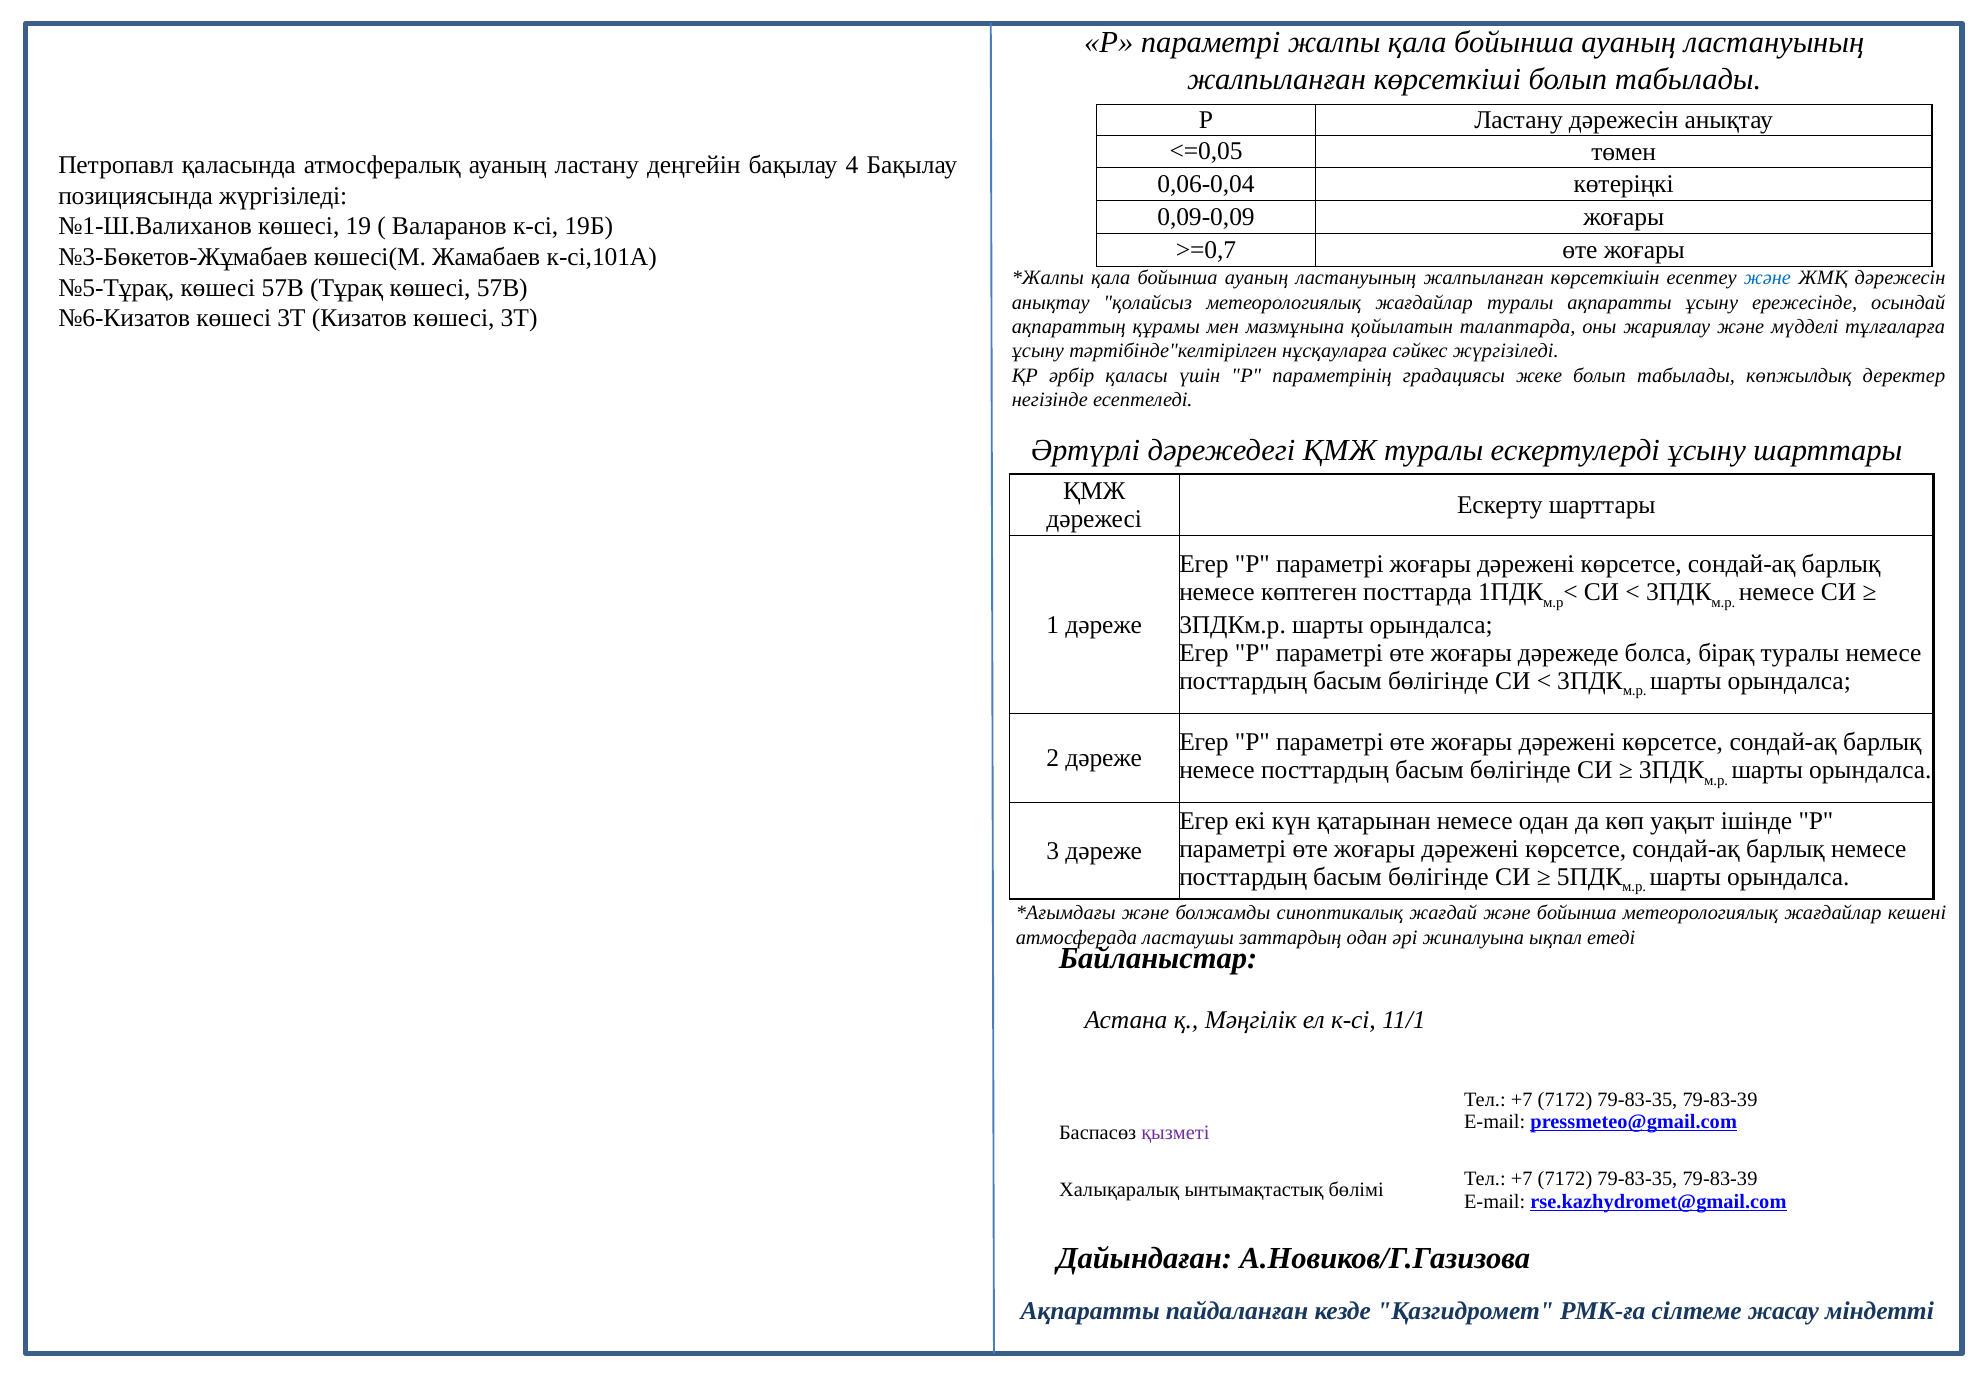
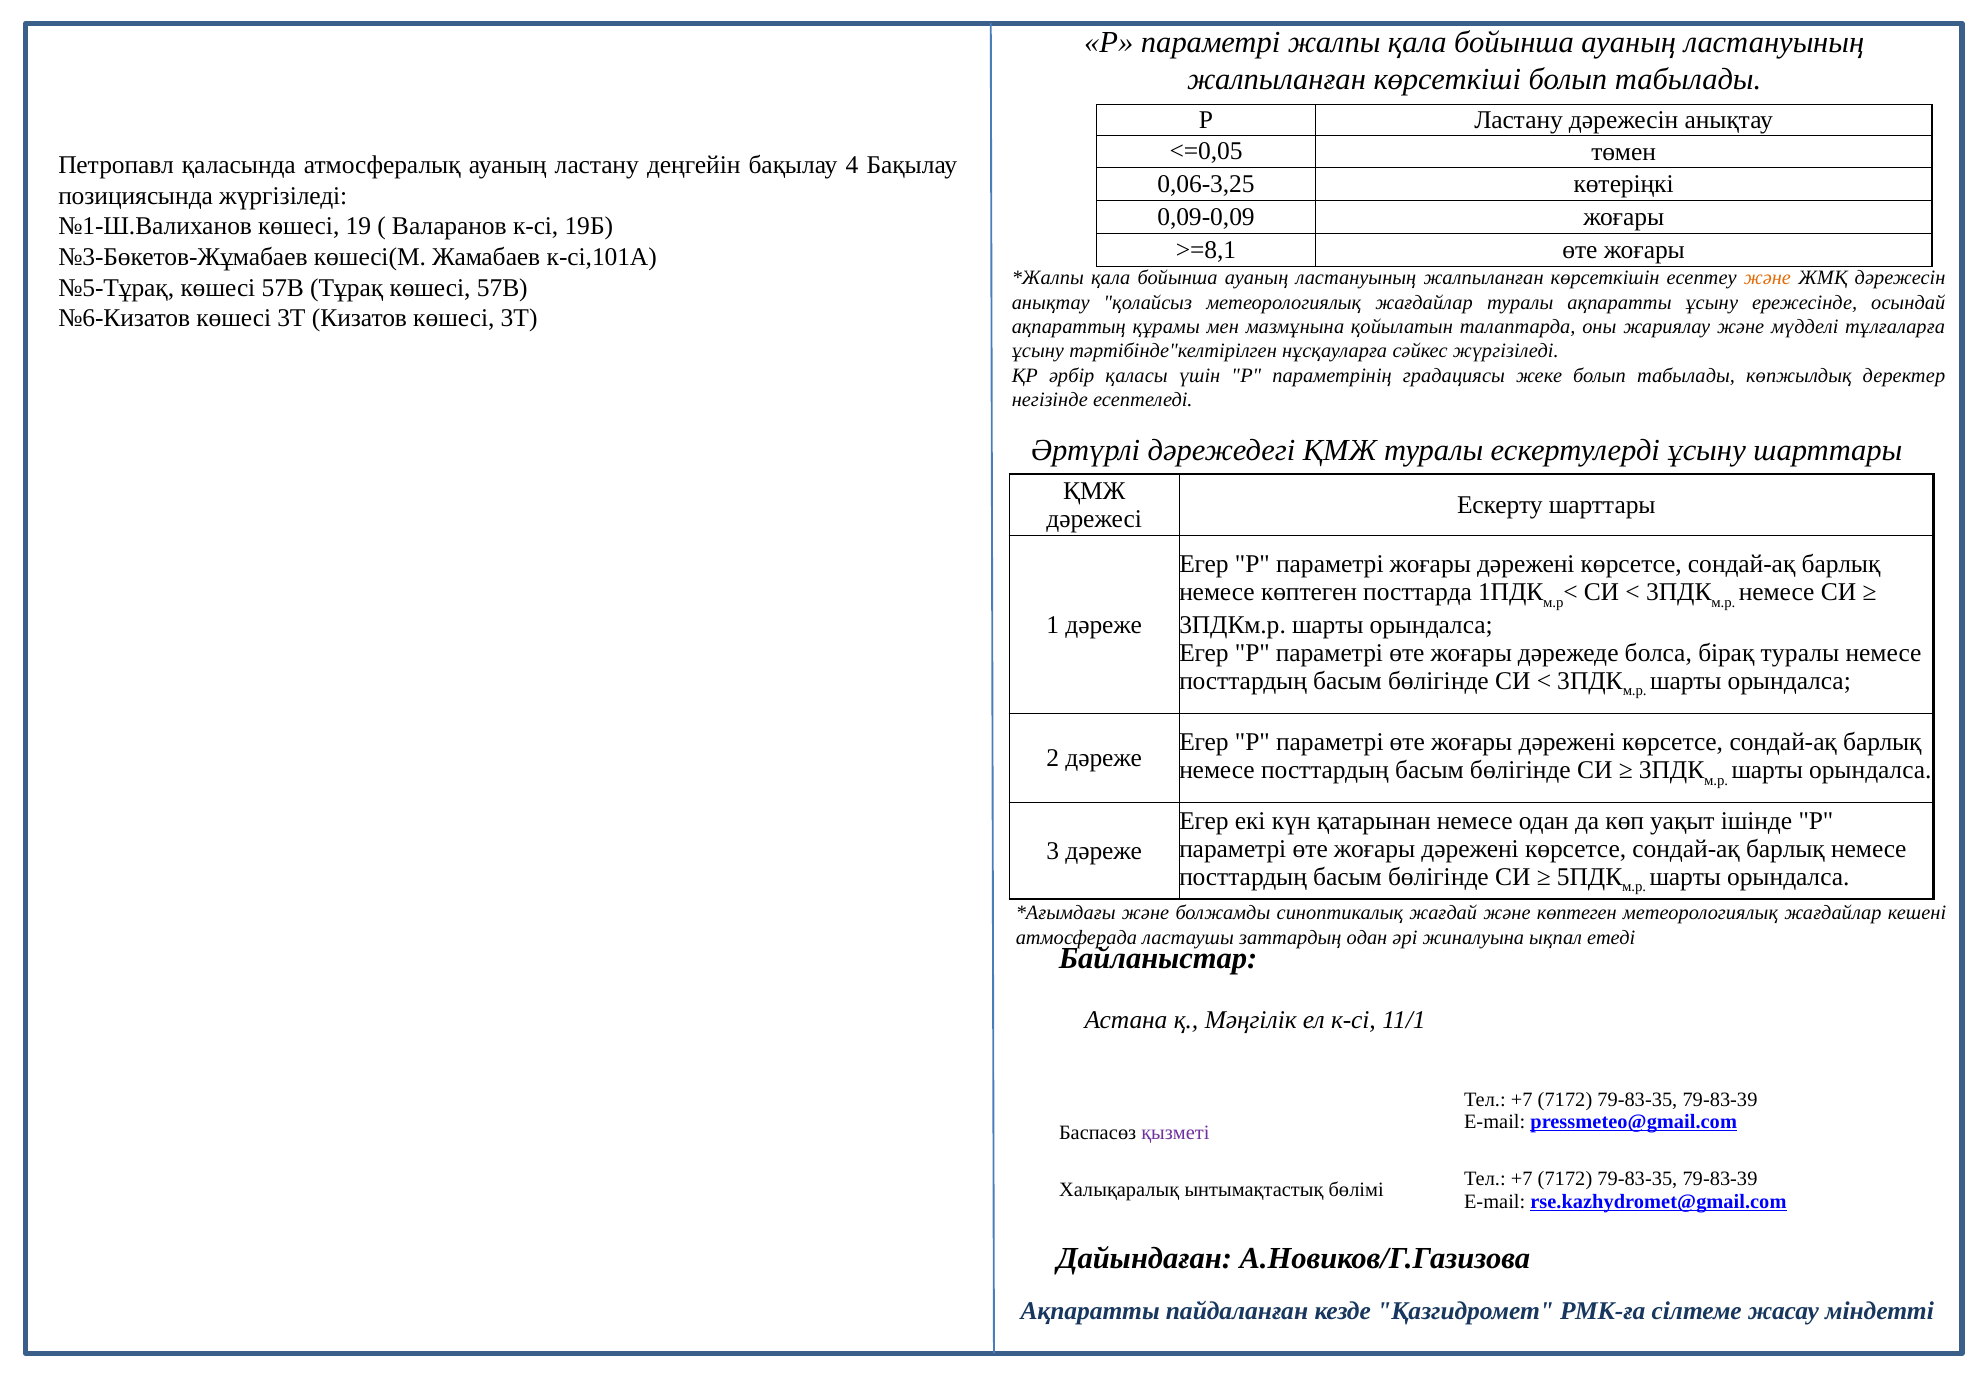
0,06-0,04: 0,06-0,04 -> 0,06-3,25 (1206, 184)
>=0,7: >=0,7 -> >=8,1 (1206, 250)
және colour: blue -> orange (1767, 278)
және бойынша: бойынша -> көптеген (1577, 913)
